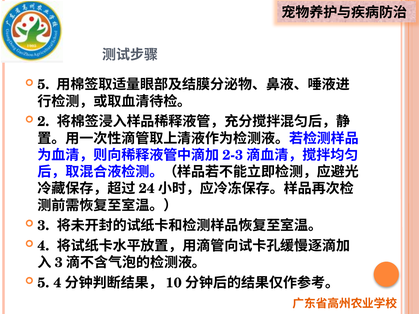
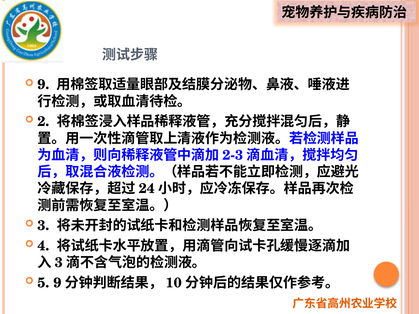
5: 5 -> 9 (43, 85)
5 4: 4 -> 9 (57, 283)
